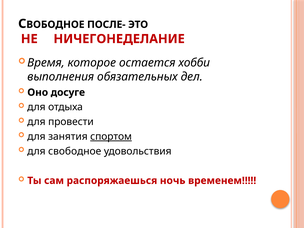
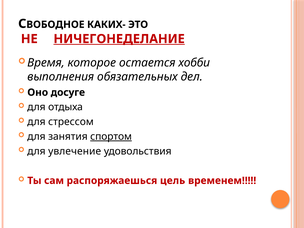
ПОСЛЕ-: ПОСЛЕ- -> КАКИХ- (106, 25)
НИЧЕГОНЕДЕЛАНИЕ underline: none -> present (119, 39)
провести: провести -> стрессом (71, 122)
свободное: свободное -> увлечение (75, 151)
ночь: ночь -> цель (173, 181)
